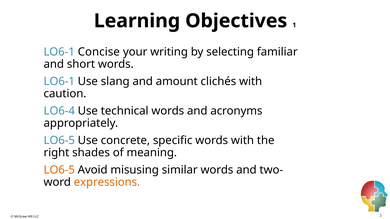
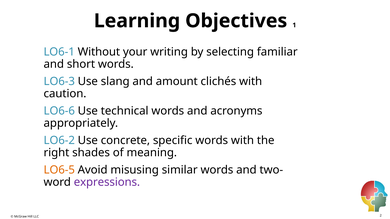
Concise: Concise -> Without (99, 52)
LO6-1: LO6-1 -> LO6-3 (59, 82)
LO6-4: LO6-4 -> LO6-6 (59, 111)
LO6-5: LO6-5 -> LO6-2 (59, 141)
expressions colour: orange -> purple (107, 182)
